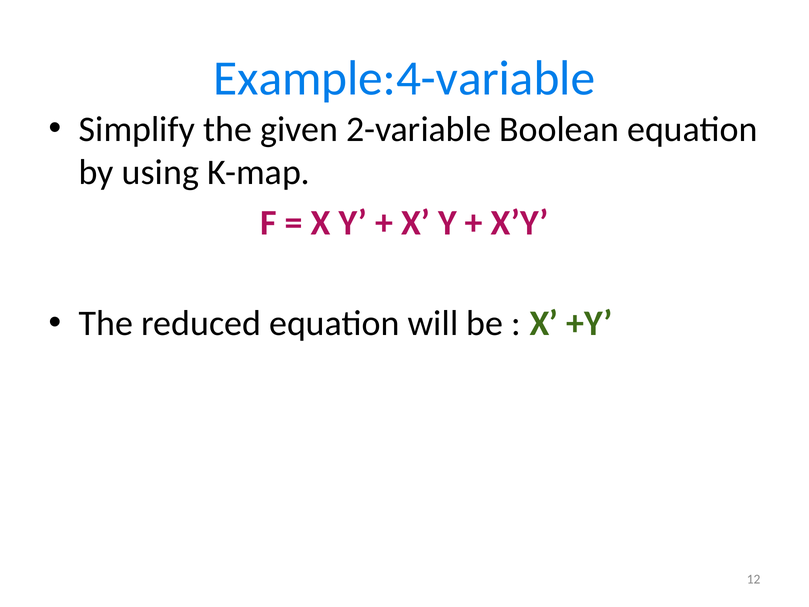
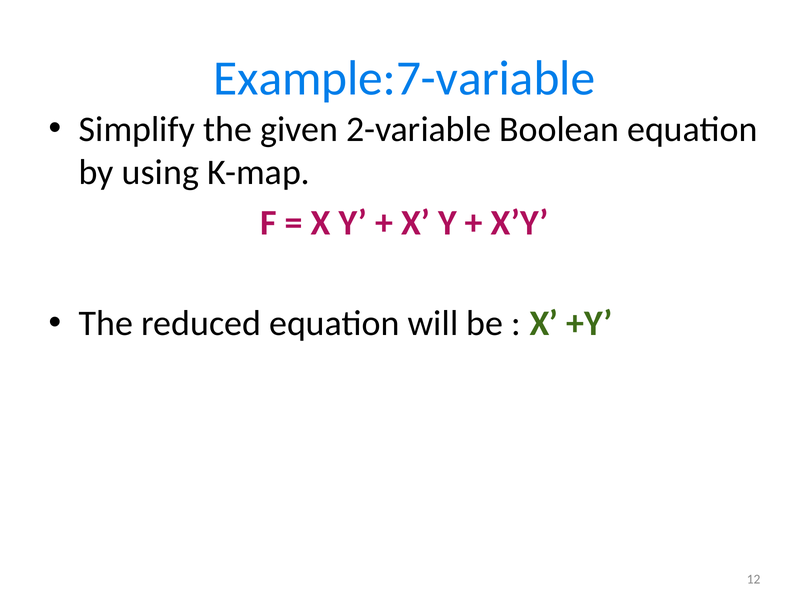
Example:4-variable: Example:4-variable -> Example:7-variable (404, 78)
